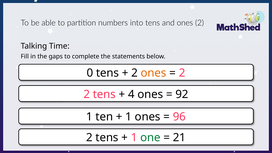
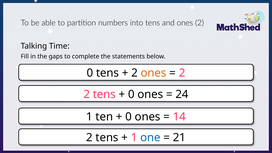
4: 4 -> 0 (131, 94)
92: 92 -> 24 (182, 94)
1: 1 -> 0 (129, 117)
96: 96 -> 14 (179, 117)
one colour: green -> blue (150, 138)
